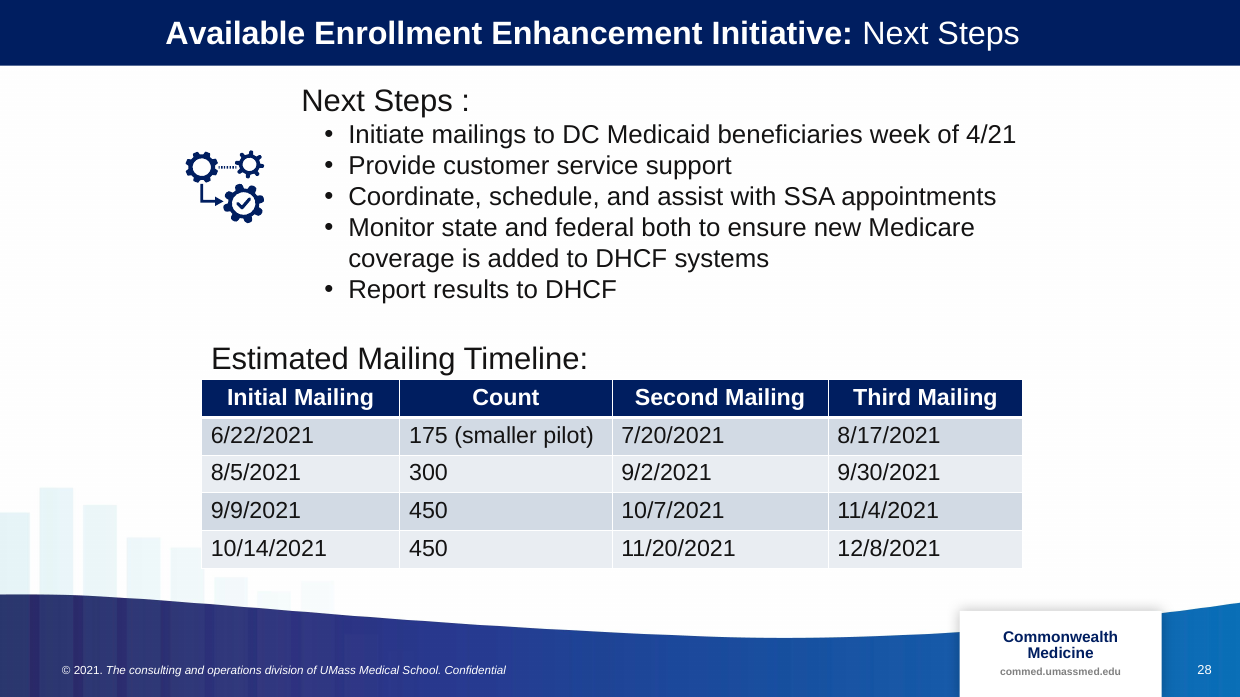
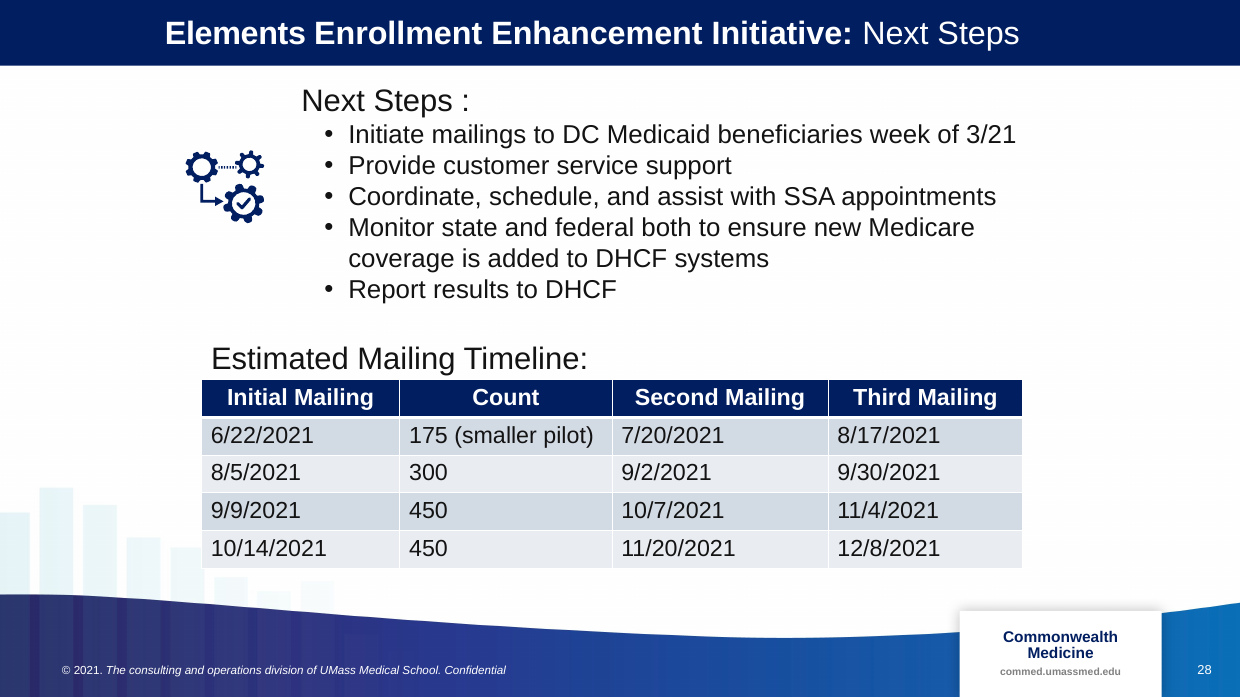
Available: Available -> Elements (236, 34)
4/21: 4/21 -> 3/21 (991, 135)
